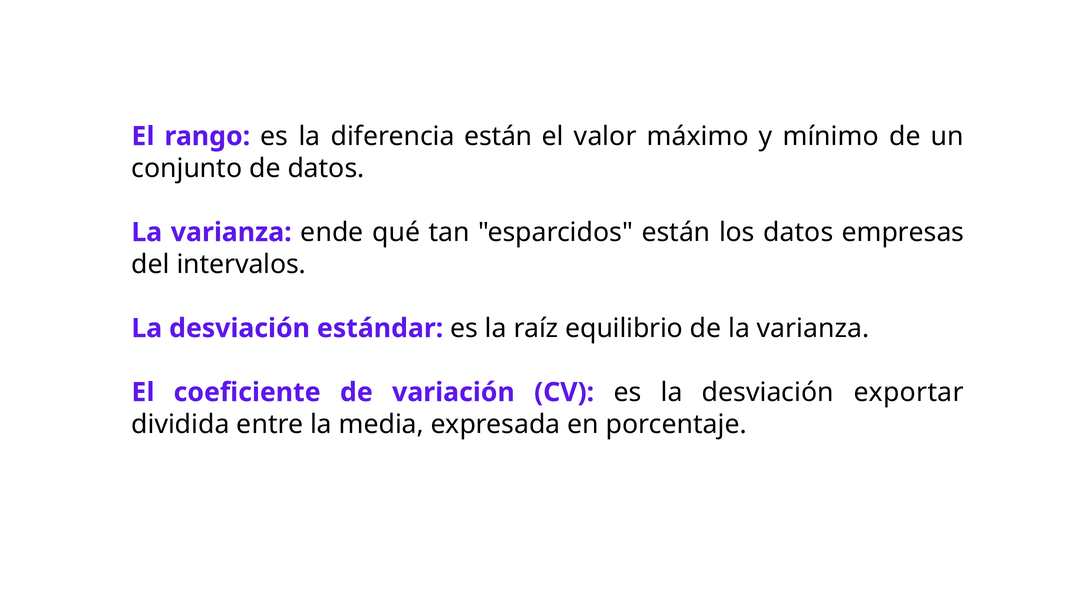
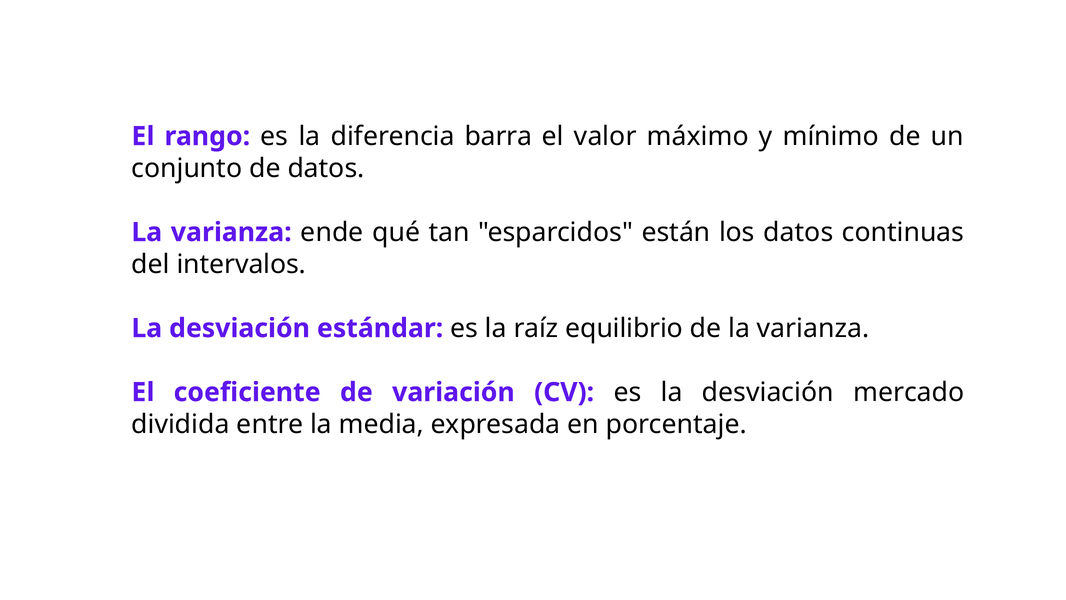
diferencia están: están -> barra (498, 136)
empresas: empresas -> continuas (903, 232)
exportar: exportar -> mercado (909, 392)
